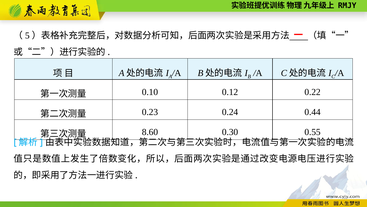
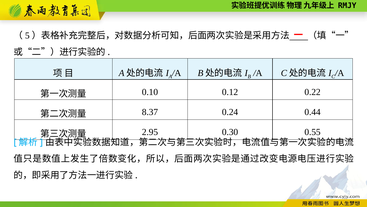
0.23: 0.23 -> 8.37 (150, 112)
8.60: 8.60 -> 2.95 (150, 132)
